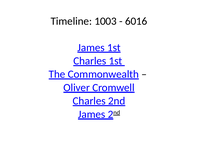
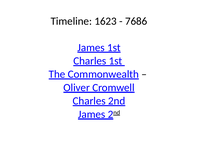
1003: 1003 -> 1623 (106, 21)
6016: 6016 -> 7686 (136, 21)
